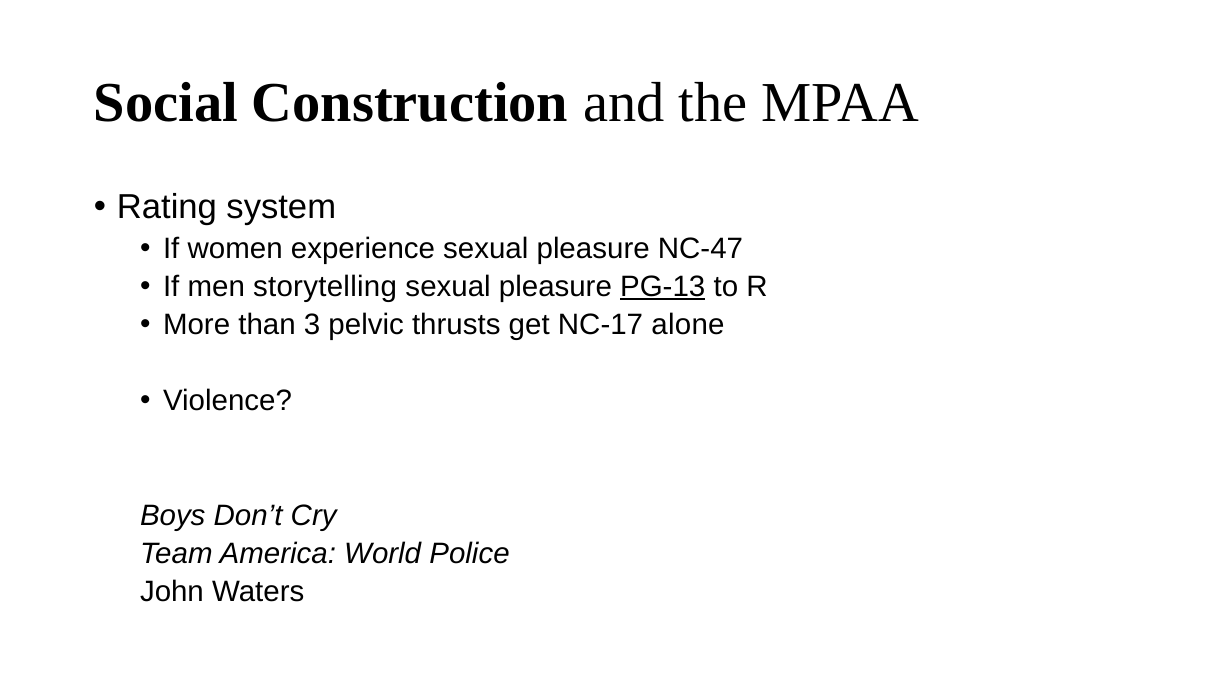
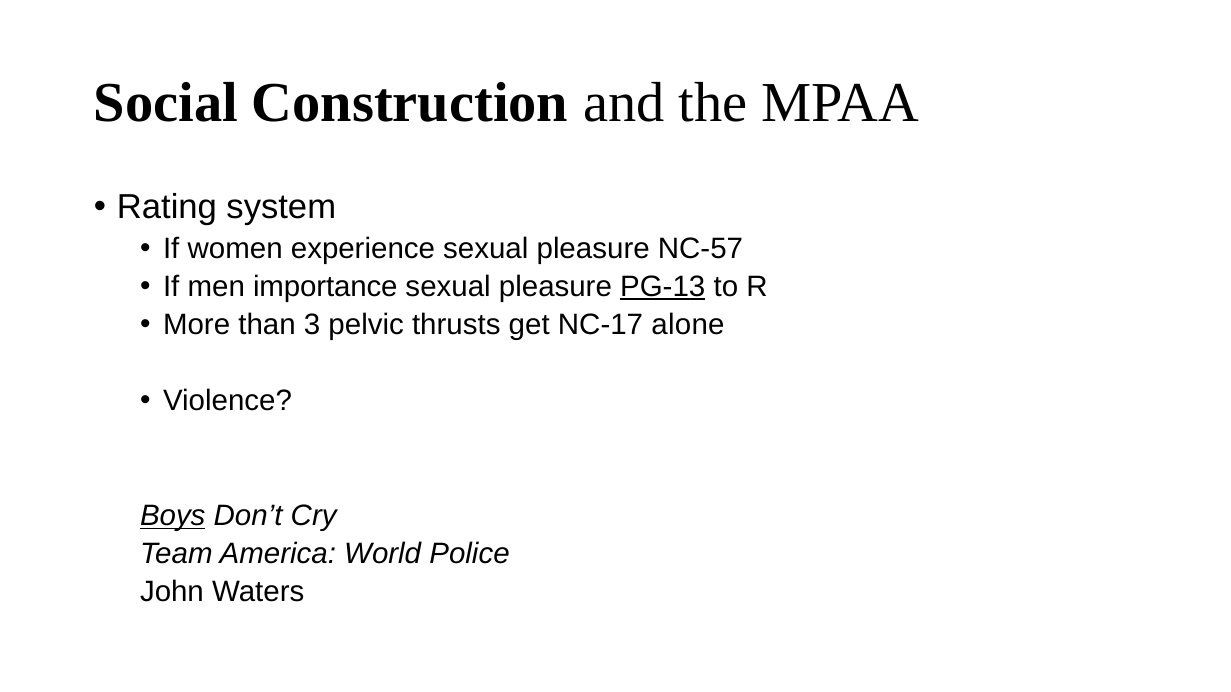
NC-47: NC-47 -> NC-57 (700, 249)
storytelling: storytelling -> importance (325, 287)
Boys underline: none -> present (173, 516)
